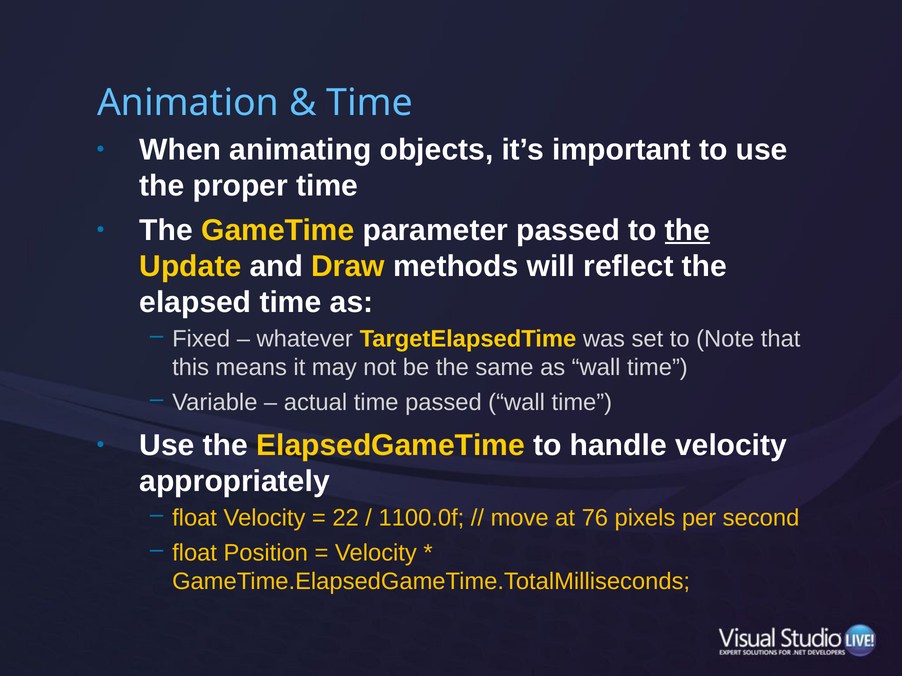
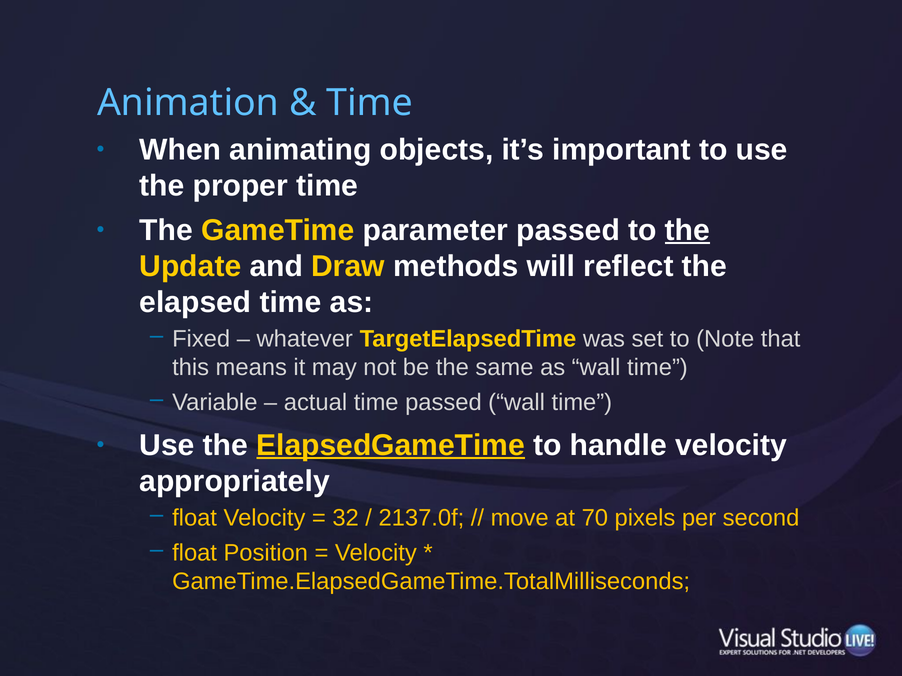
ElapsedGameTime underline: none -> present (391, 445)
22: 22 -> 32 (346, 518)
1100.0f: 1100.0f -> 2137.0f (421, 518)
76: 76 -> 70 (595, 518)
